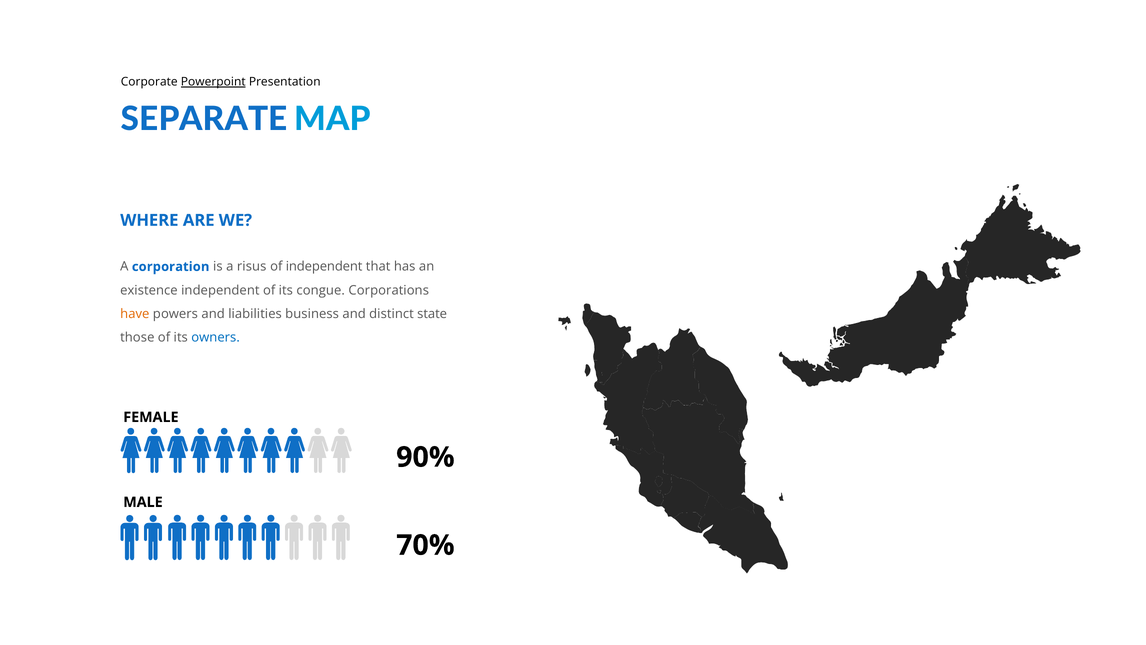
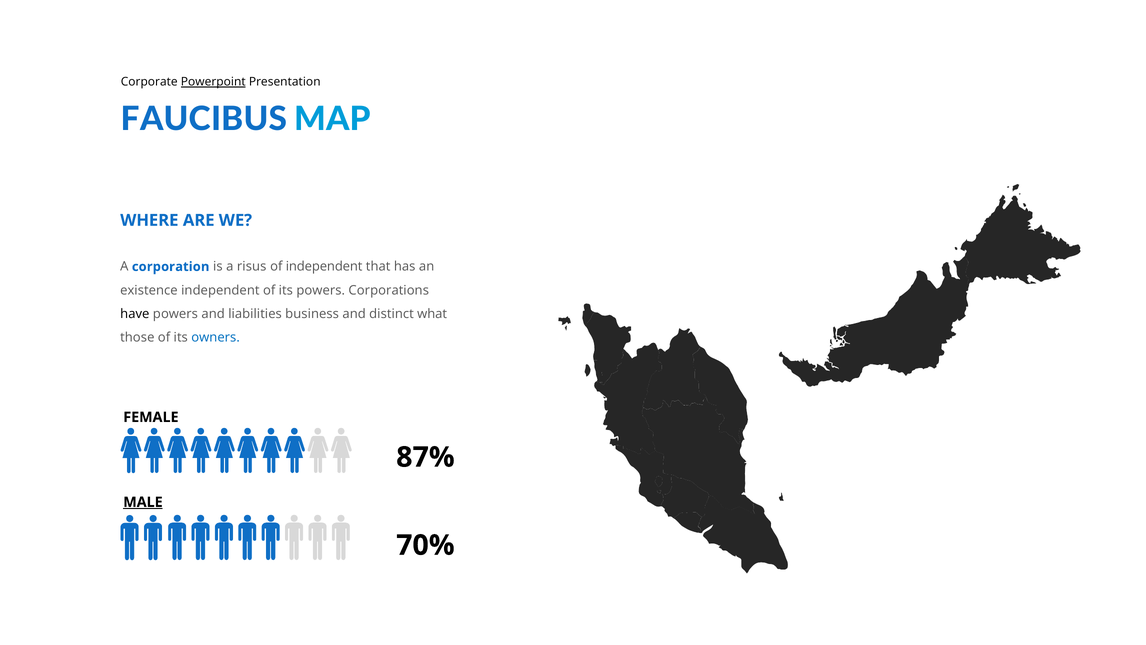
SEPARATE: SEPARATE -> FAUCIBUS (204, 119)
its congue: congue -> powers (321, 290)
have colour: orange -> black (135, 314)
state: state -> what (432, 314)
90%: 90% -> 87% (425, 457)
MALE underline: none -> present (143, 502)
